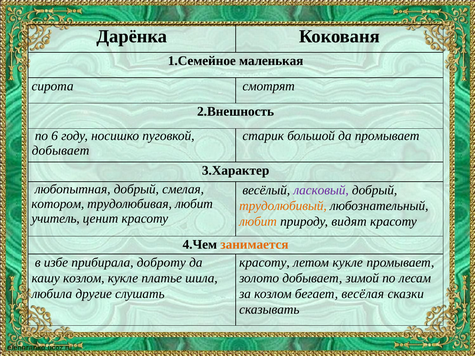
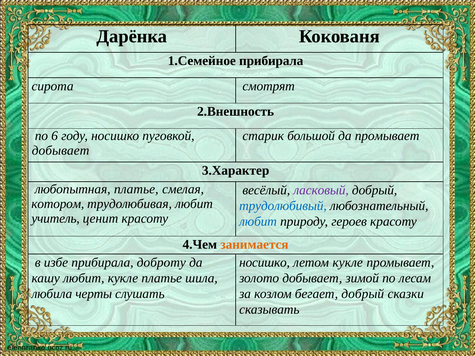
1.Семейное маленькая: маленькая -> прибирала (271, 61)
любопытная добрый: добрый -> платье (136, 189)
трудолюбивый colour: orange -> blue (283, 206)
любит colour: orange -> blue (258, 222)
видят: видят -> героев (349, 222)
красоту: красоту -> носишко (265, 263)
кашу козлом: козлом -> любит (84, 278)
другие: другие -> черты (94, 294)
бегает весёлая: весёлая -> добрый (363, 294)
